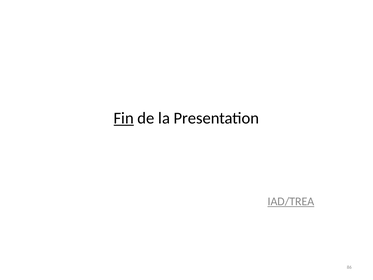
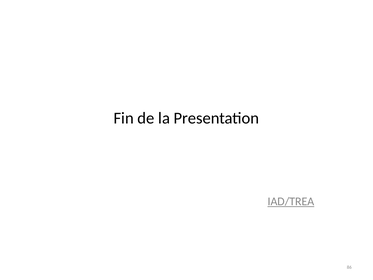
Fin underline: present -> none (124, 118)
